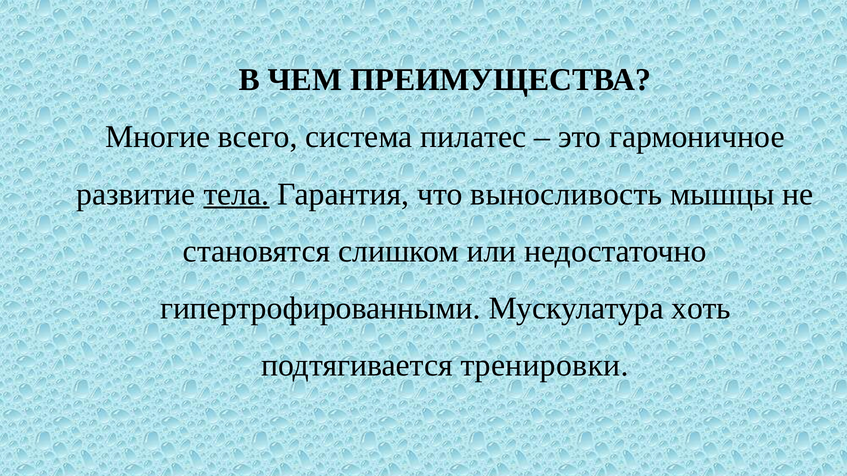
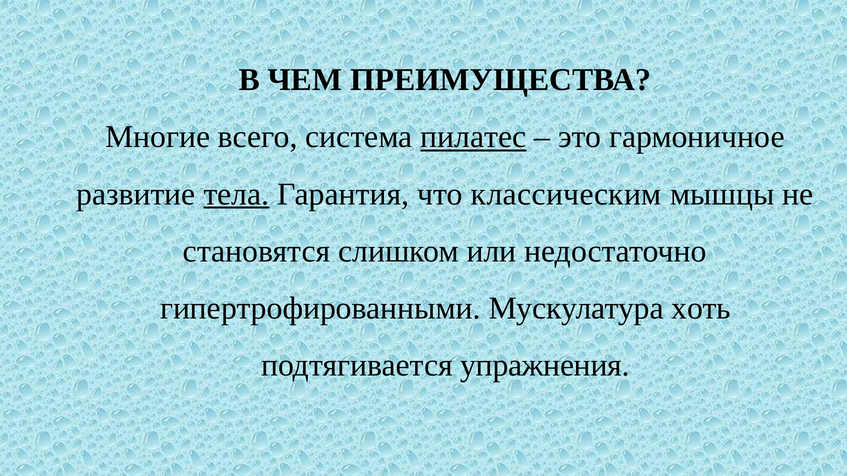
пилатес underline: none -> present (473, 137)
выносливость: выносливость -> классическим (566, 194)
тренировки: тренировки -> упражнения (545, 366)
